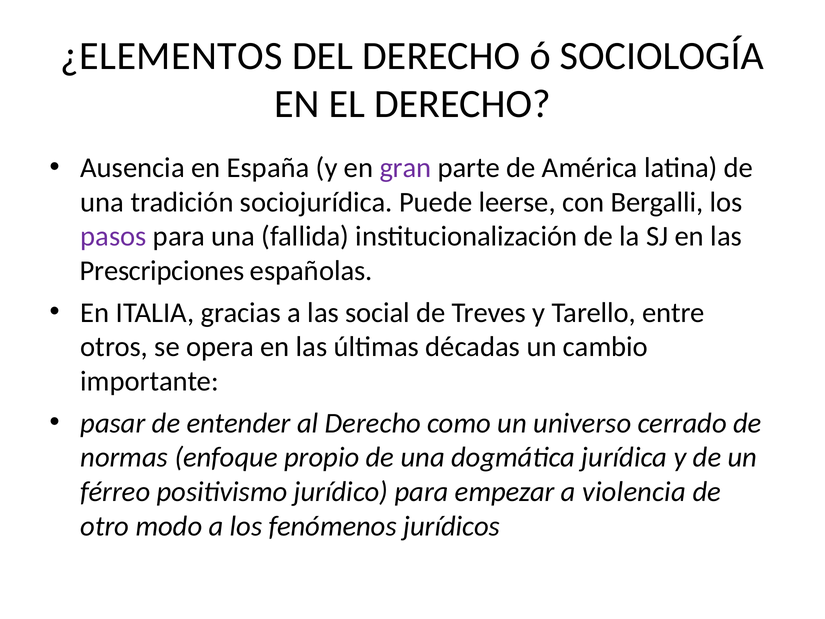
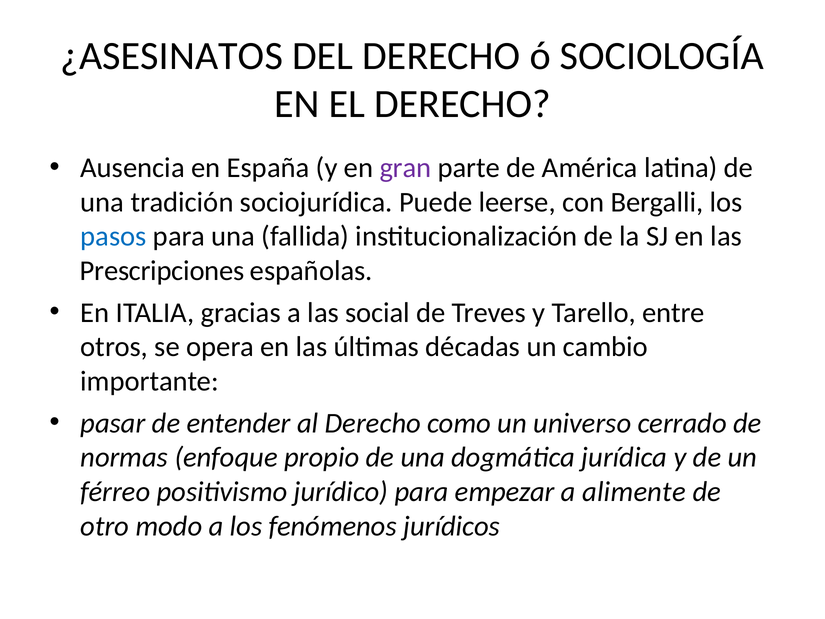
¿ELEMENTOS: ¿ELEMENTOS -> ¿ASESINATOS (172, 56)
pasos colour: purple -> blue (113, 236)
violencia: violencia -> alimente (634, 492)
